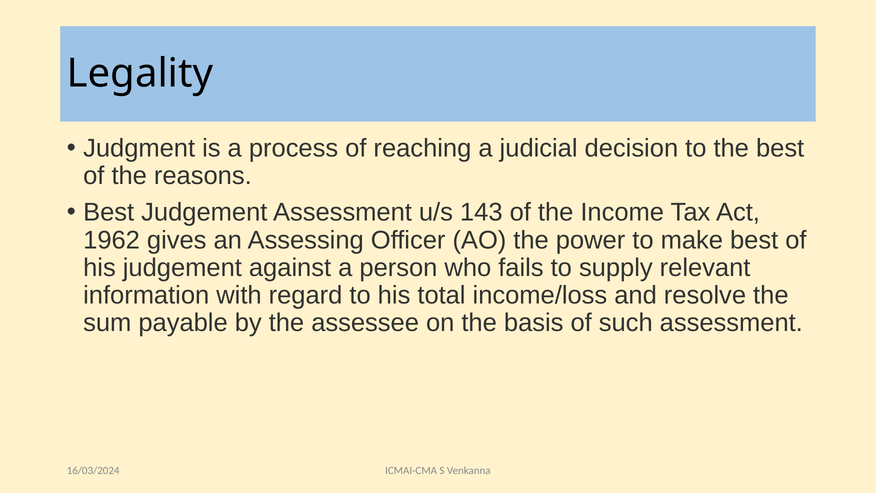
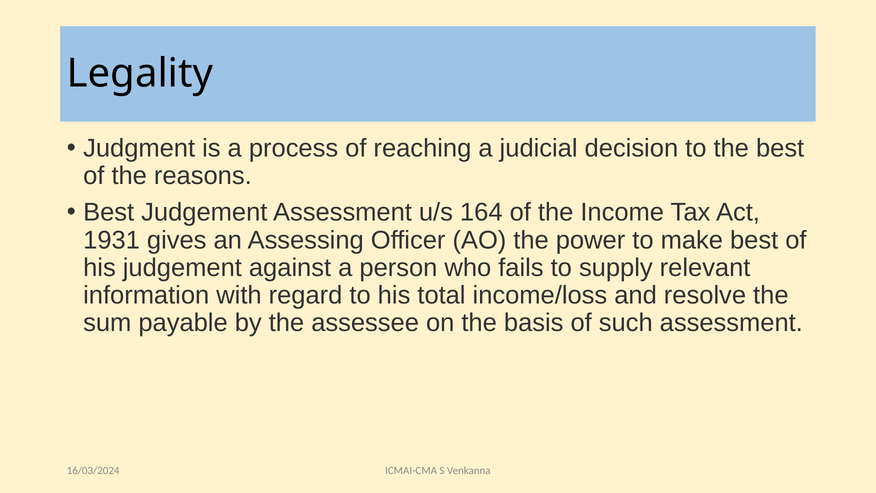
143: 143 -> 164 (481, 212)
1962: 1962 -> 1931 (112, 240)
